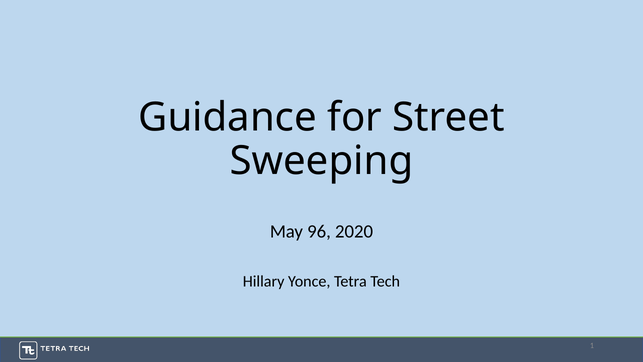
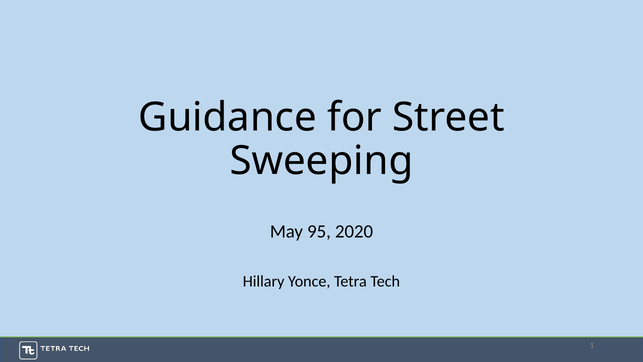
96: 96 -> 95 (319, 232)
